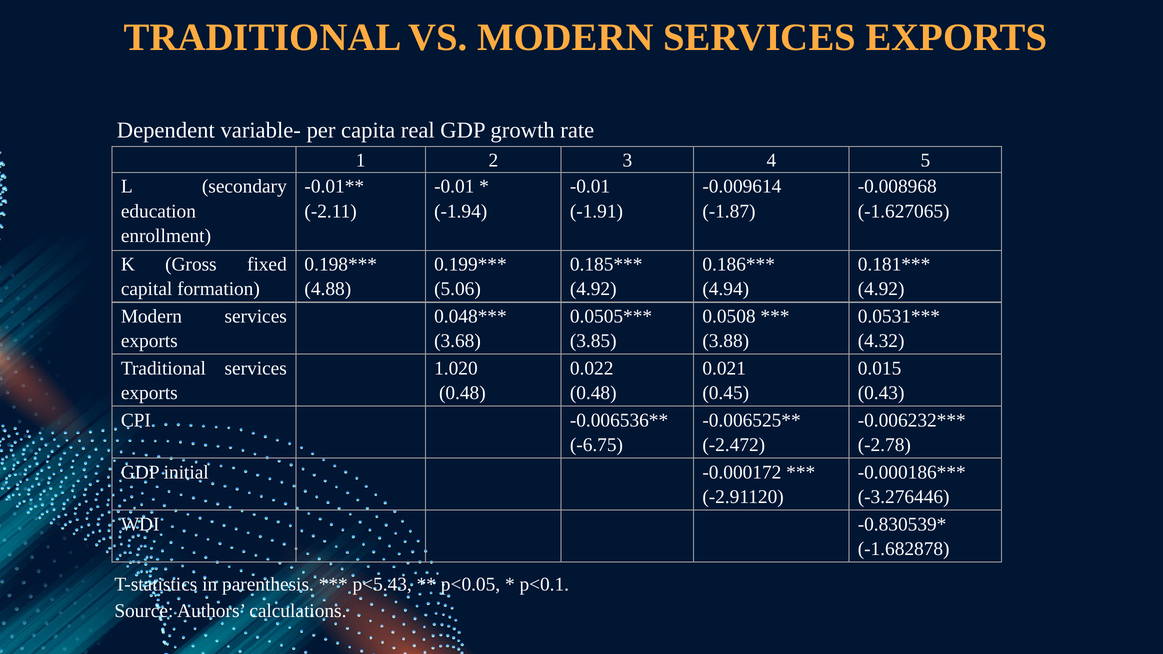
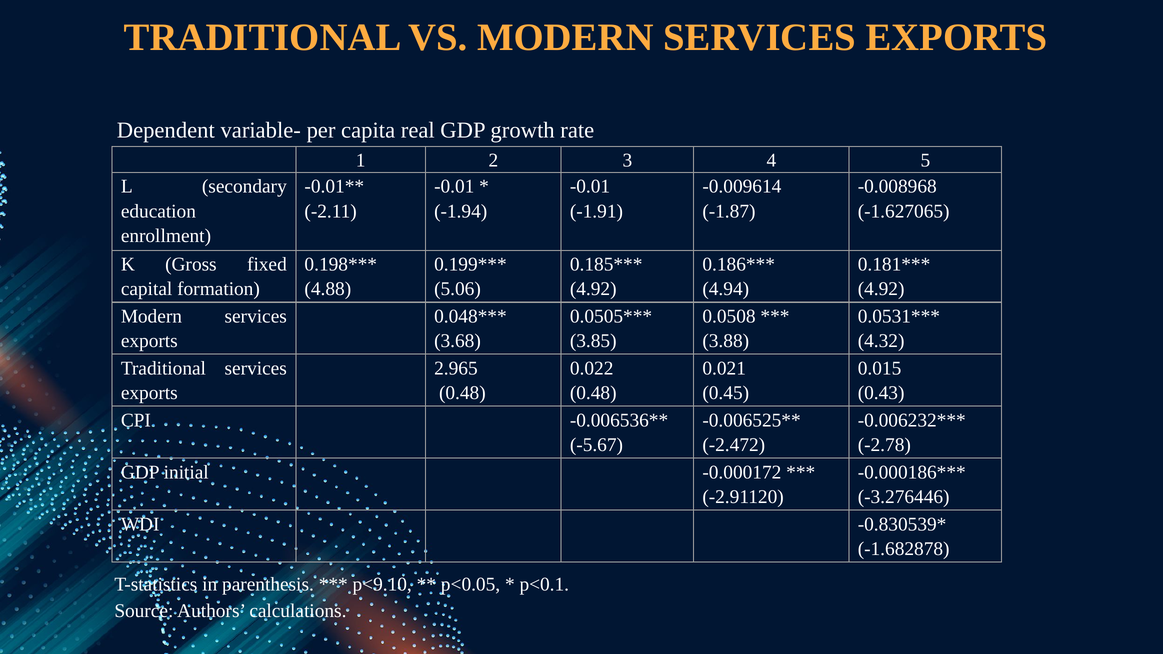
1.020: 1.020 -> 2.965 (456, 368)
-6.75: -6.75 -> -5.67 (596, 445)
p<5.43: p<5.43 -> p<9.10 (382, 584)
